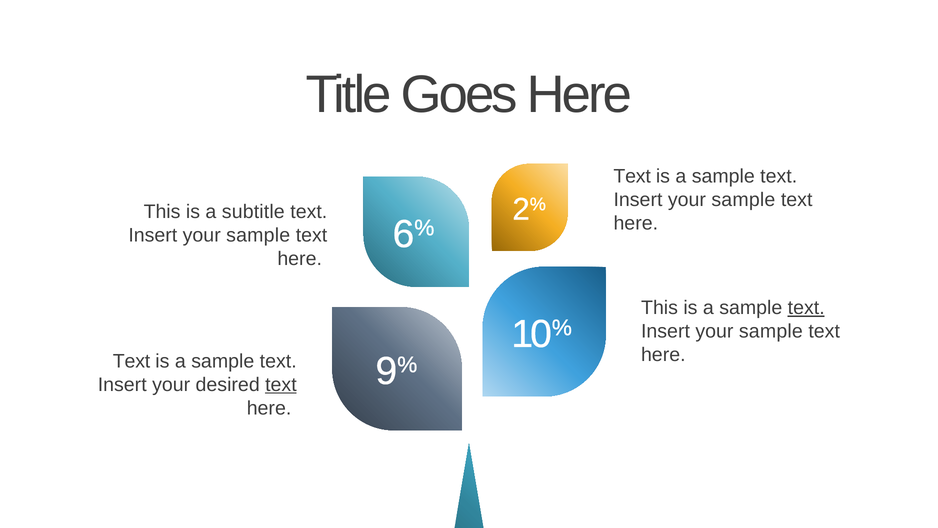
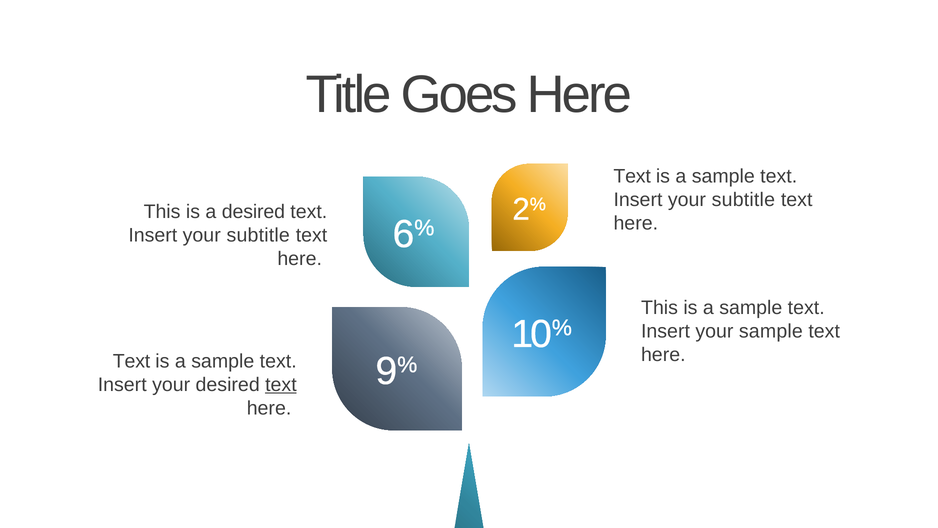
sample: sample -> subtitle (743, 200)
a subtitle: subtitle -> desired (253, 212)
sample: sample -> subtitle (258, 235)
text underline: present -> none (806, 308)
